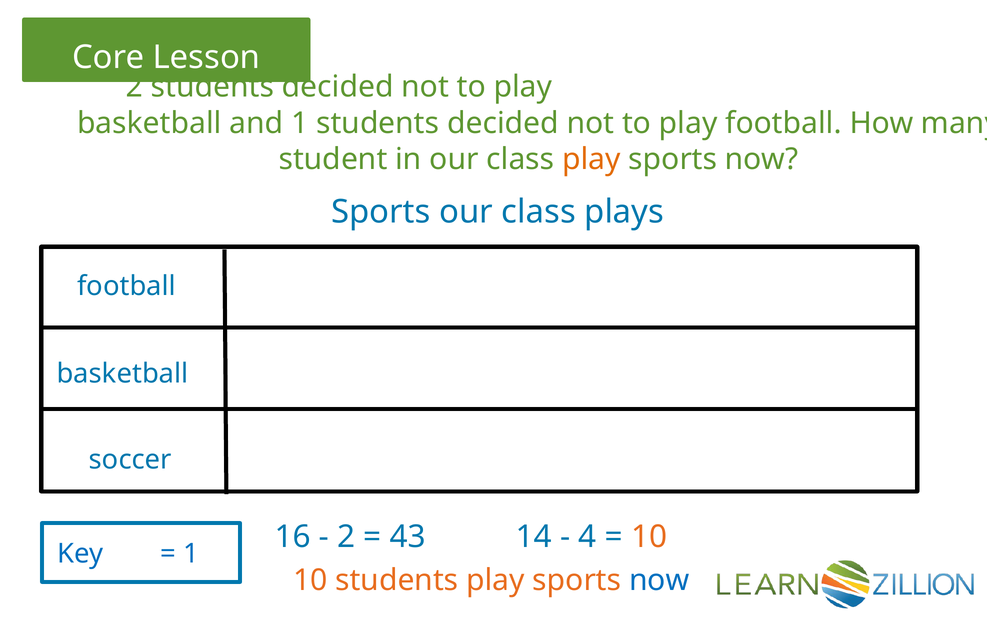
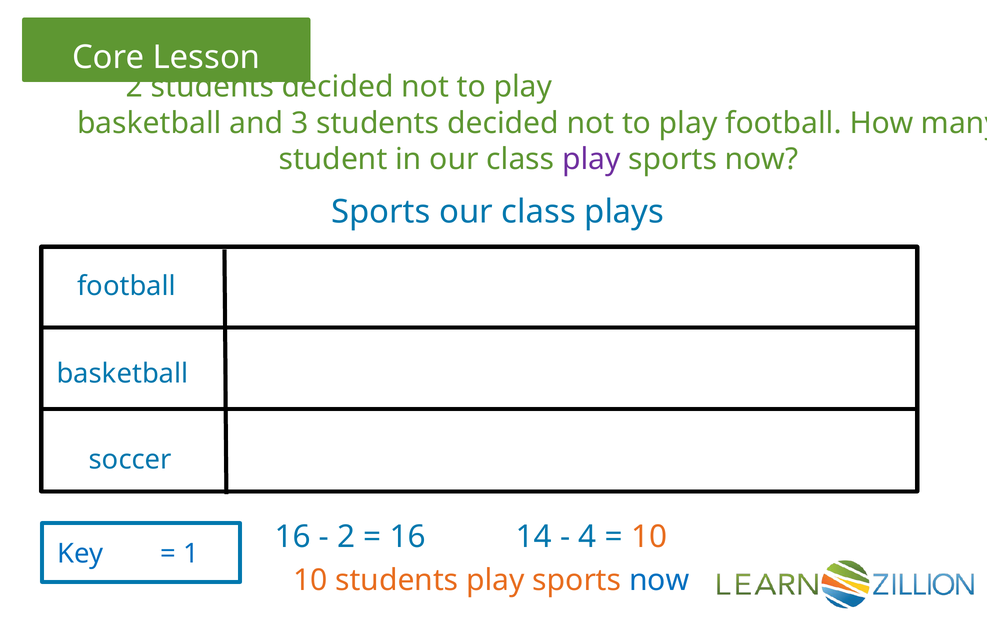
and 1: 1 -> 3 (300, 123)
play colour: orange -> purple (591, 159)
43: 43 -> 16 (408, 536)
